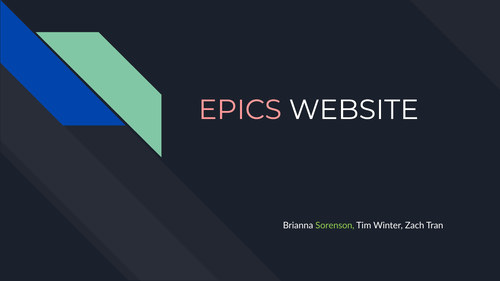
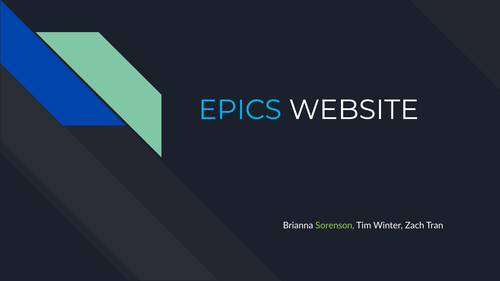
EPICS colour: pink -> light blue (240, 110)
